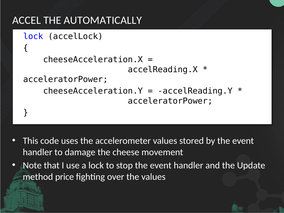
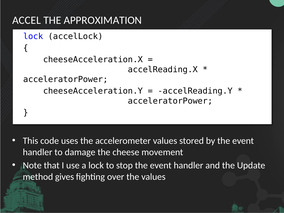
AUTOMATICALLY: AUTOMATICALLY -> APPROXIMATION (103, 20)
price: price -> gives (65, 177)
